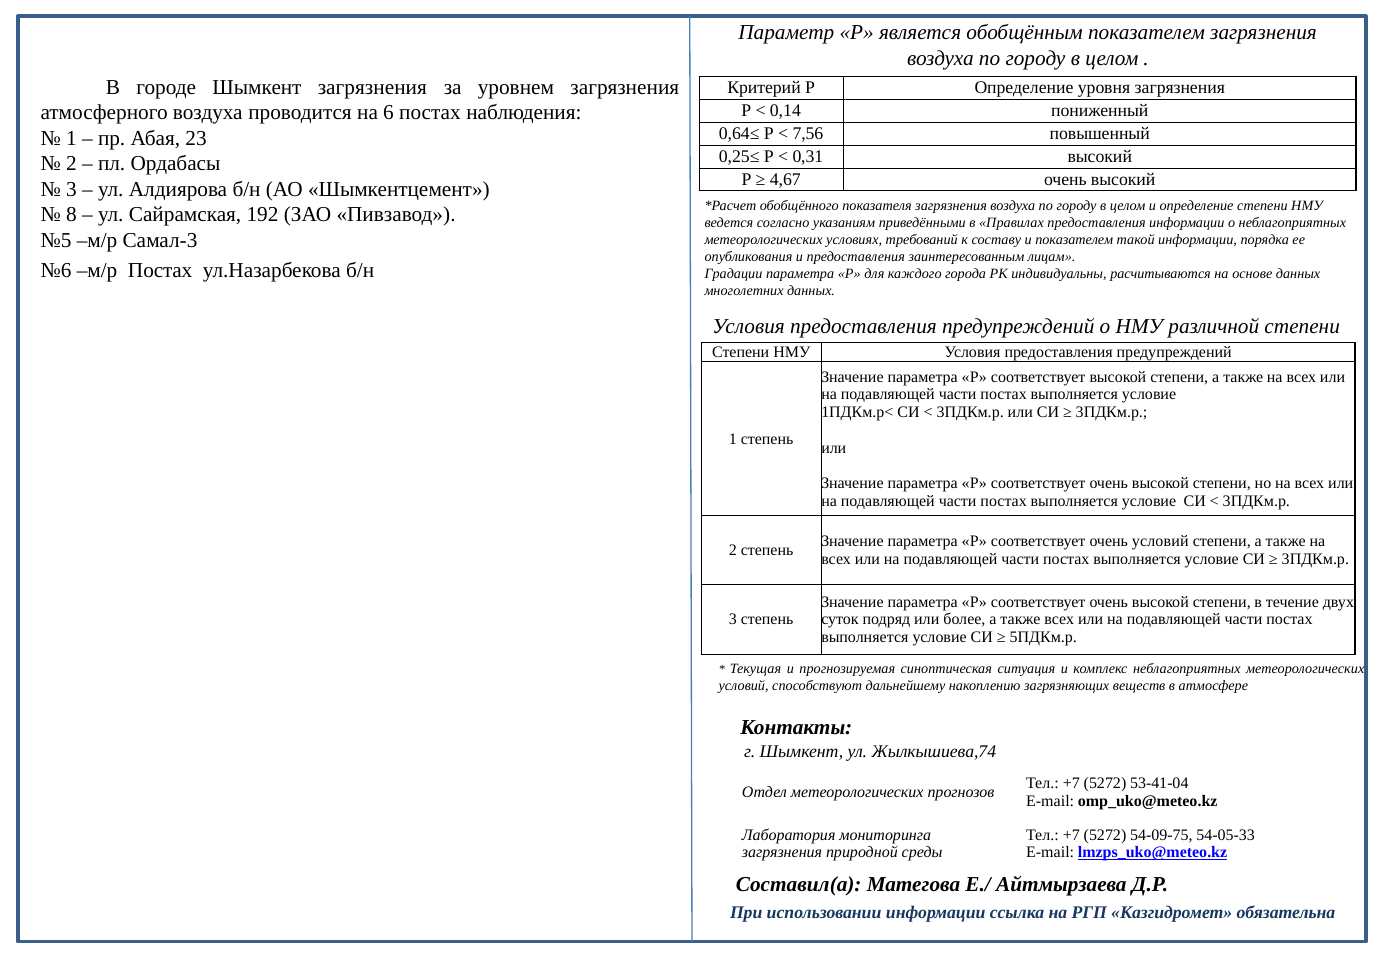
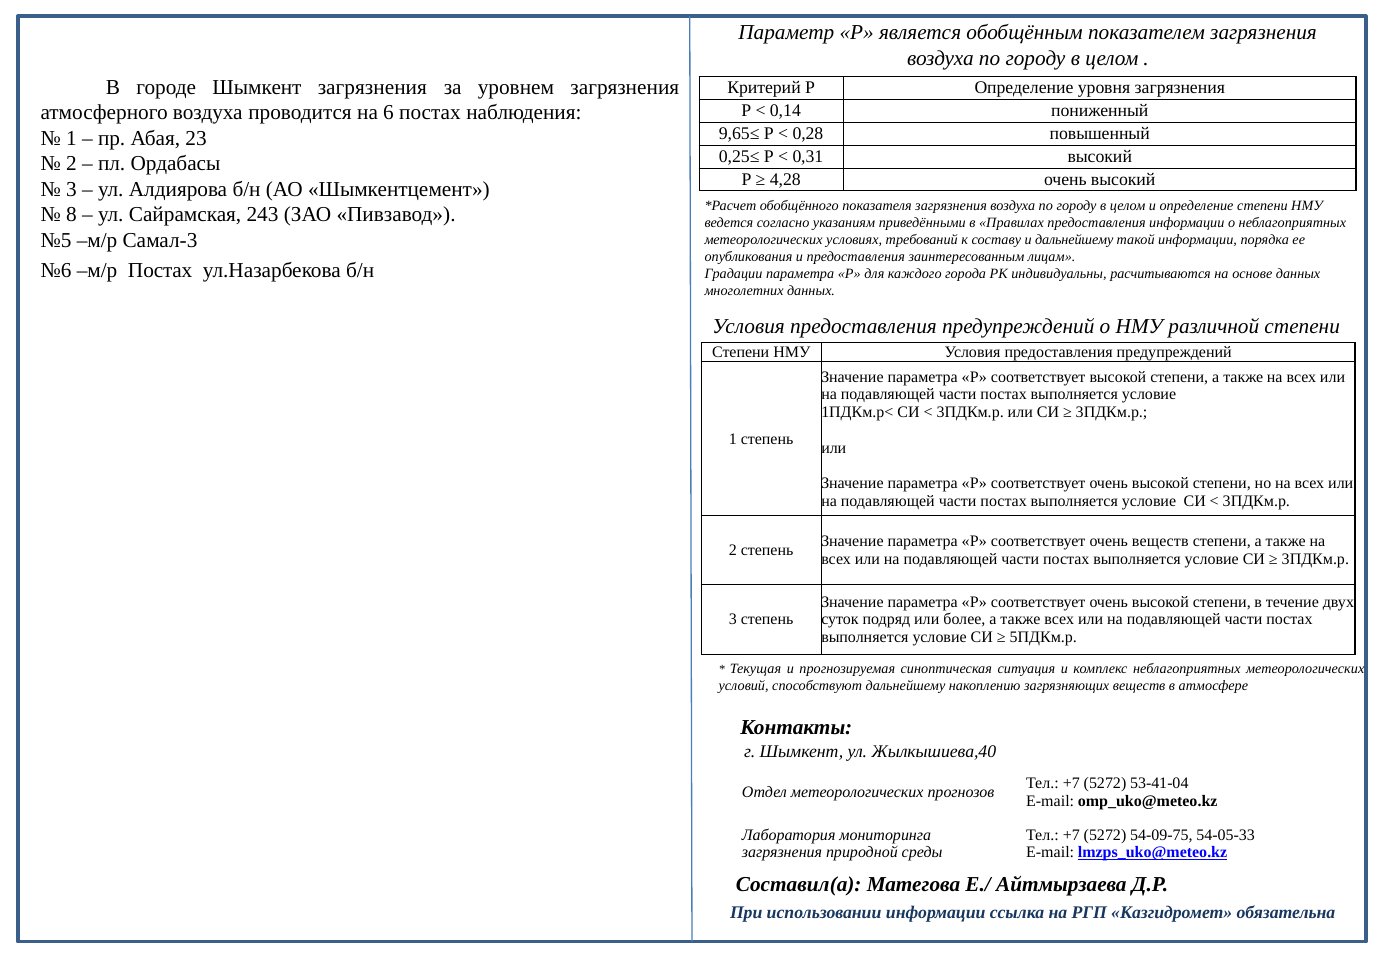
0,64≤: 0,64≤ -> 9,65≤ (739, 134)
7,56: 7,56 -> 0,28 (808, 134)
4,67: 4,67 -> 4,28 (785, 179)
192: 192 -> 243 (263, 215)
и показателем: показателем -> дальнейшему (1074, 240)
очень условий: условий -> веществ (1160, 542)
Жылкышиева,74: Жылкышиева,74 -> Жылкышиева,40 (934, 752)
